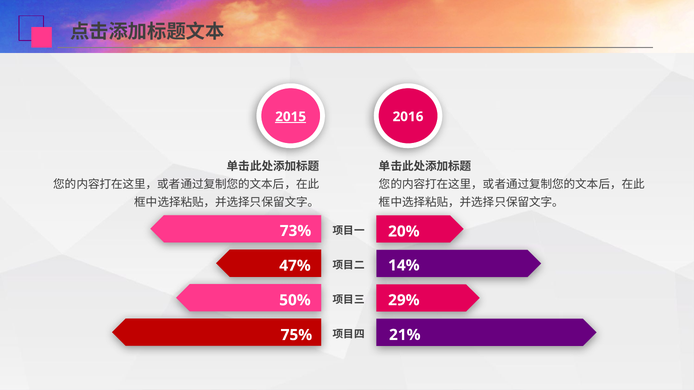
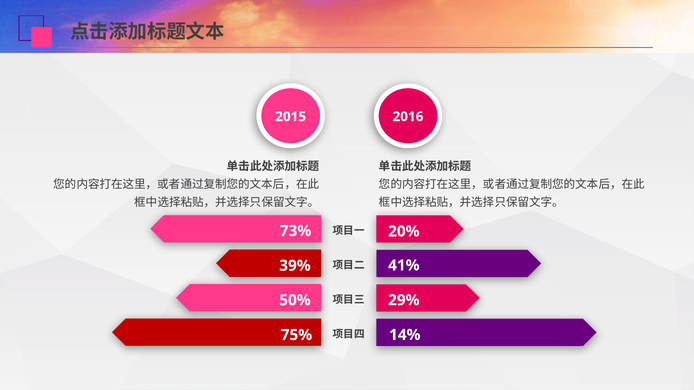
2015 underline: present -> none (291, 117)
14%: 14% -> 41% (404, 266)
47%: 47% -> 39% (295, 266)
21%: 21% -> 14% (405, 335)
